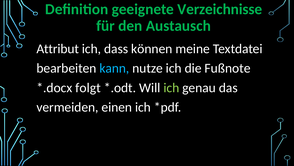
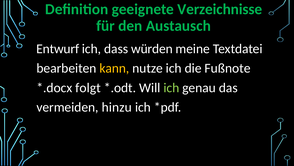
Attribut: Attribut -> Entwurf (58, 49)
können: können -> würden (152, 49)
kann colour: light blue -> yellow (114, 68)
einen: einen -> hinzu (117, 107)
